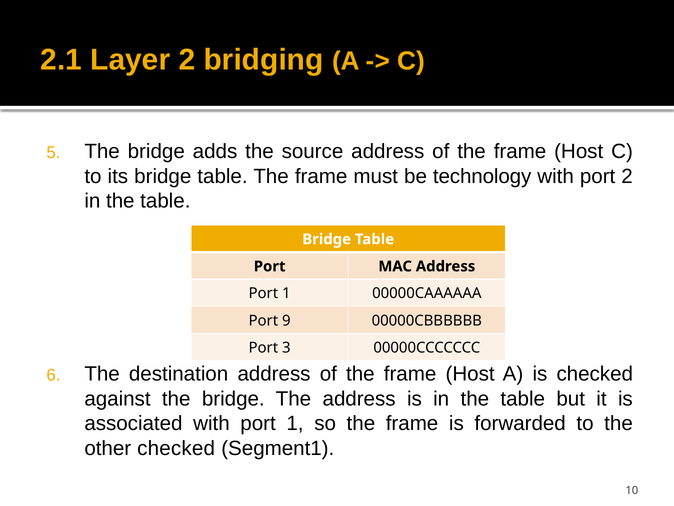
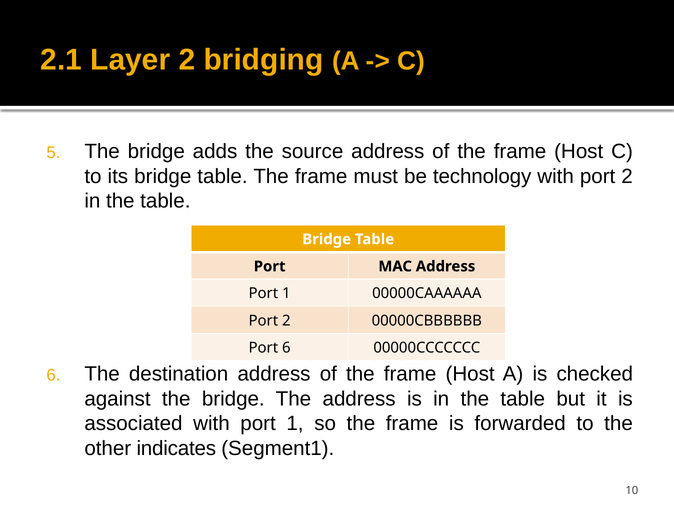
9: 9 -> 2 (286, 320)
Port 3: 3 -> 6 (286, 347)
other checked: checked -> indicates (176, 448)
